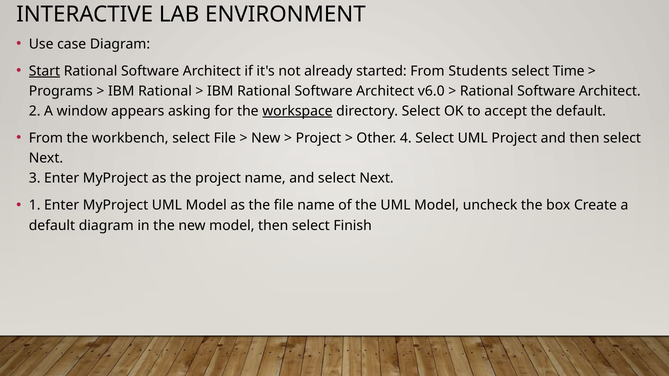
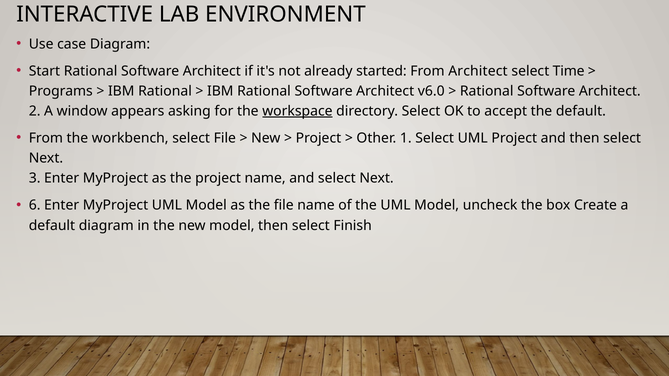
Start underline: present -> none (44, 71)
From Students: Students -> Architect (478, 71)
4: 4 -> 1 (406, 138)
1: 1 -> 6 (35, 206)
